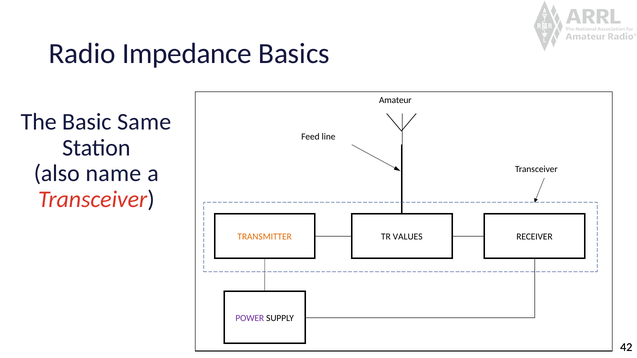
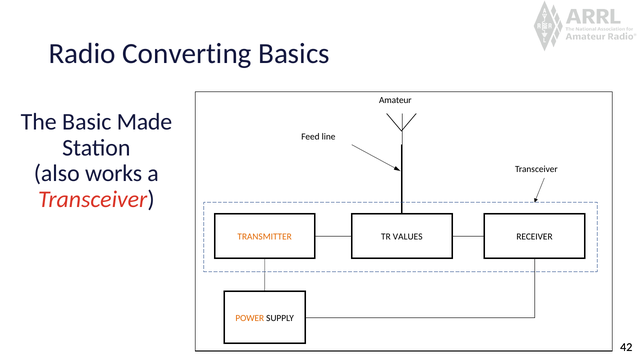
Impedance: Impedance -> Converting (187, 54)
Same: Same -> Made (144, 122)
name: name -> works (114, 174)
POWER colour: purple -> orange (250, 318)
